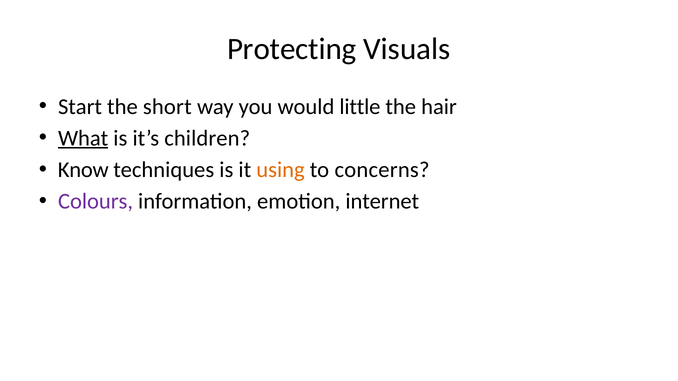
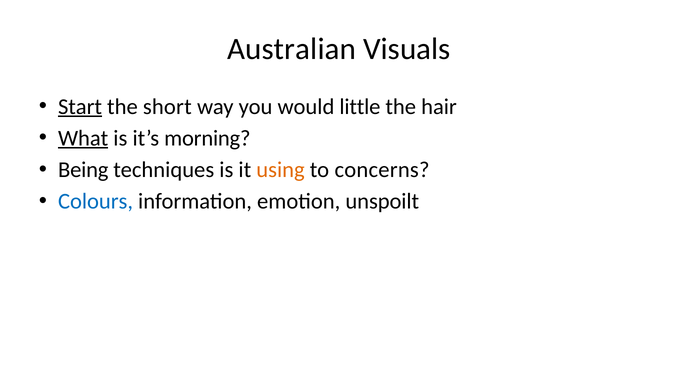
Protecting: Protecting -> Australian (292, 49)
Start underline: none -> present (80, 107)
children: children -> morning (207, 138)
Know: Know -> Being (83, 170)
Colours colour: purple -> blue (96, 202)
internet: internet -> unspoilt (382, 202)
